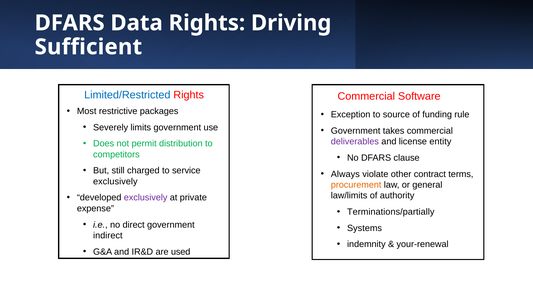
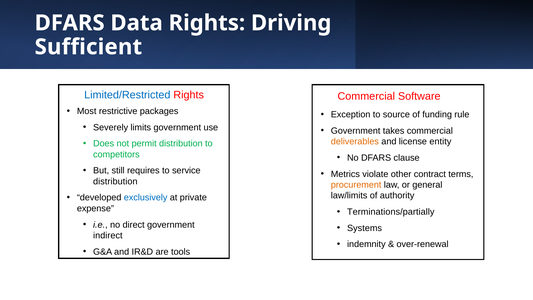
deliverables colour: purple -> orange (355, 142)
charged: charged -> requires (143, 171)
Always: Always -> Metrics (345, 174)
exclusively: exclusively -> distribution (115, 181)
exclusively colour: purple -> blue (146, 198)
your-renewal: your-renewal -> over-renewal (423, 244)
used: used -> tools (181, 252)
